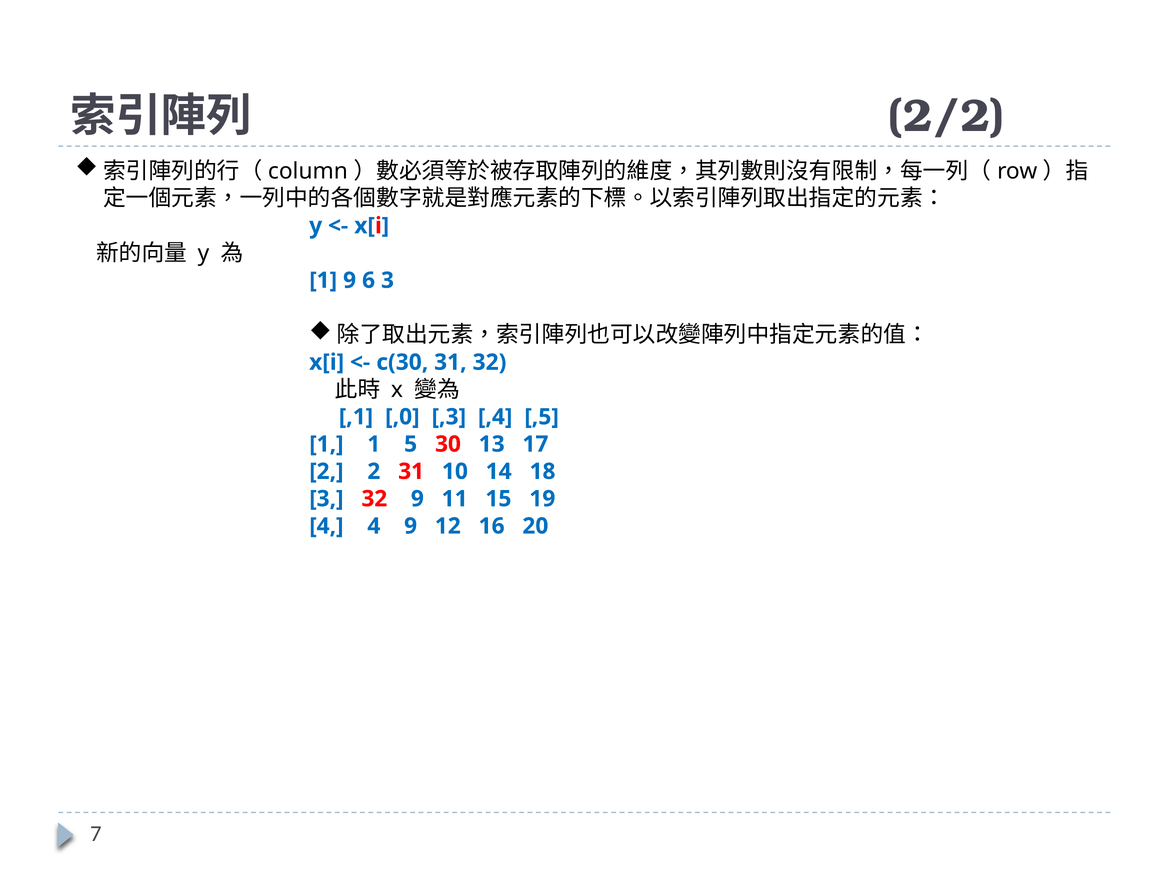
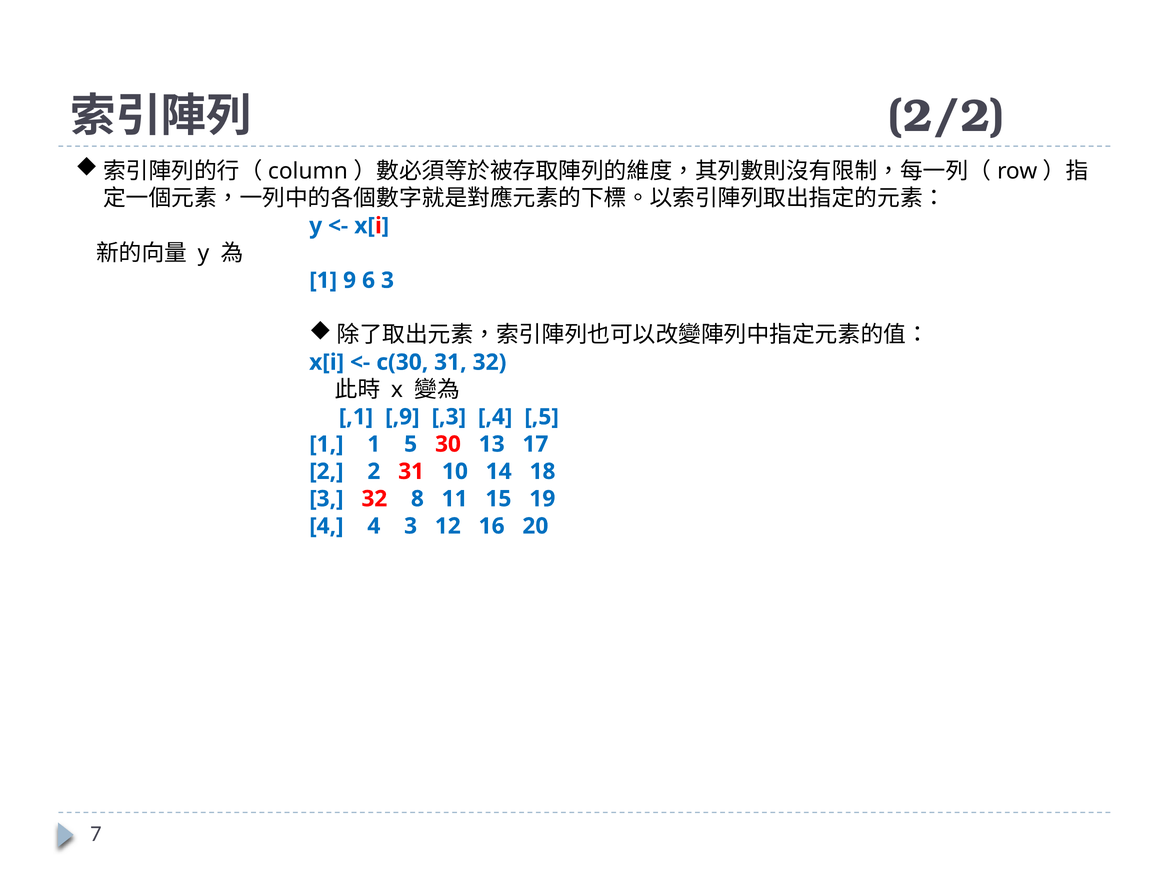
,0: ,0 -> ,9 (402, 417)
32 9: 9 -> 8 (417, 499)
4 9: 9 -> 3 (411, 526)
